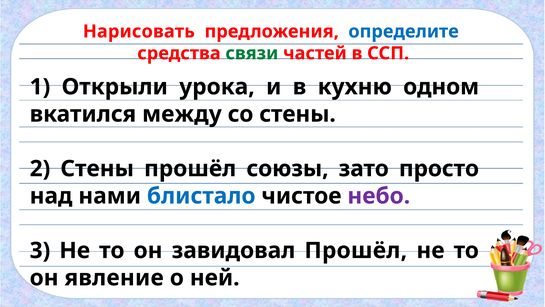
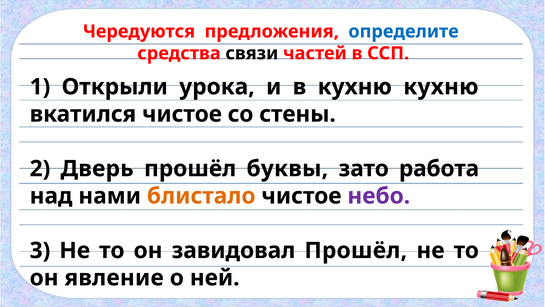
Нарисовать: Нарисовать -> Чередуются (139, 31)
связи colour: green -> black (252, 53)
кухню одном: одном -> кухню (441, 87)
вкатился между: между -> чистое (182, 114)
2 Стены: Стены -> Дверь (97, 168)
союзы: союзы -> буквы (287, 168)
просто: просто -> работа (439, 168)
блистало colour: blue -> orange (201, 196)
